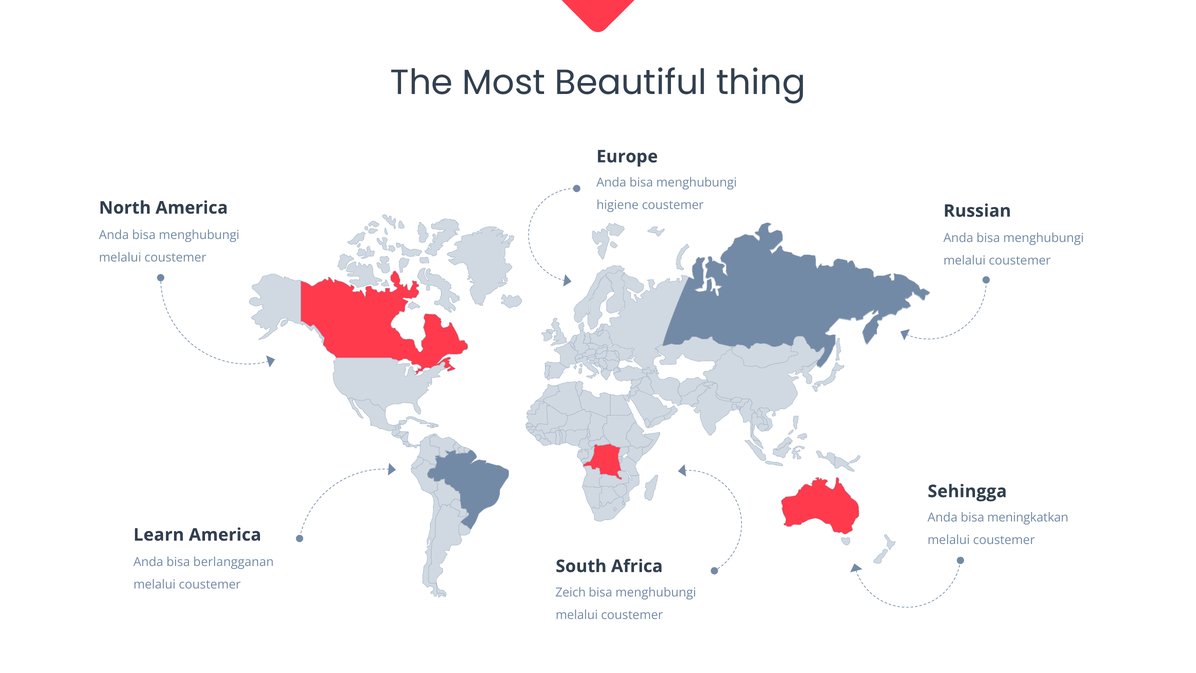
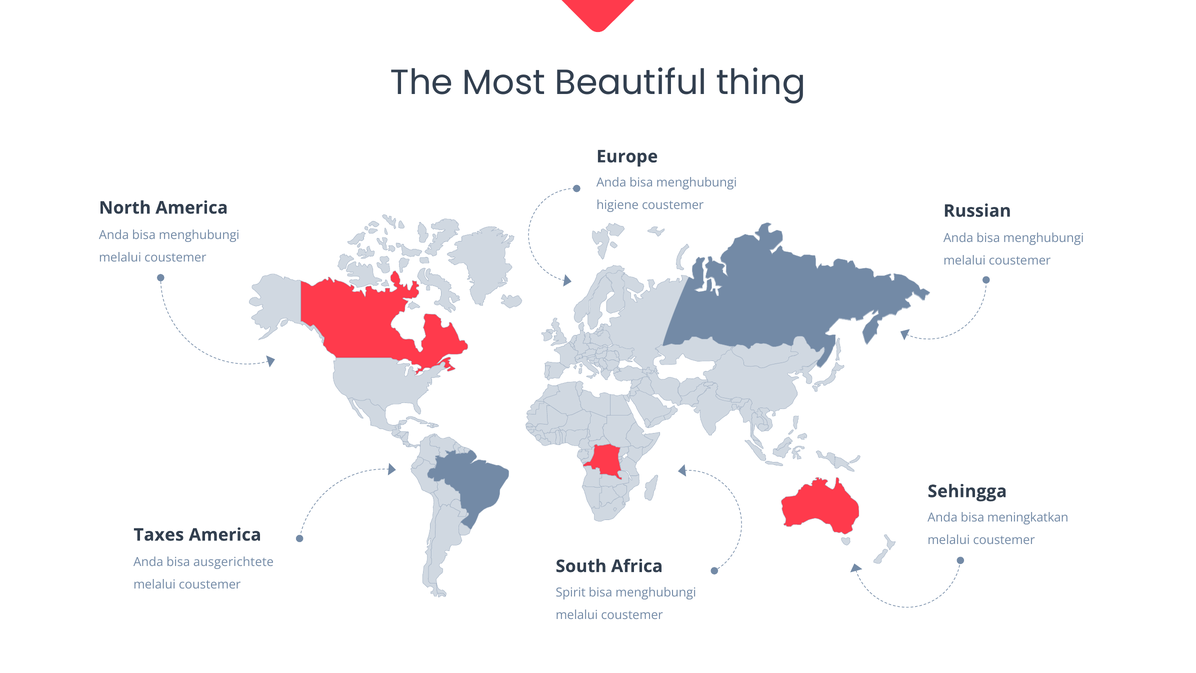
Learn: Learn -> Taxes (159, 535)
berlangganan: berlangganan -> ausgerichtete (234, 562)
Zeich: Zeich -> Spirit (571, 592)
